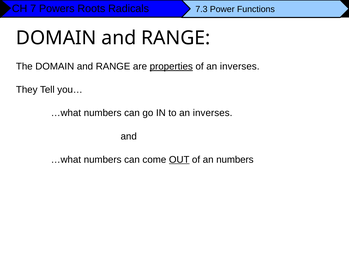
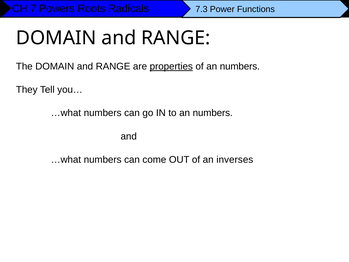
of an inverses: inverses -> numbers (240, 66)
to an inverses: inverses -> numbers (213, 113)
OUT underline: present -> none (179, 159)
an numbers: numbers -> inverses (235, 159)
